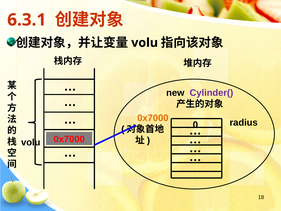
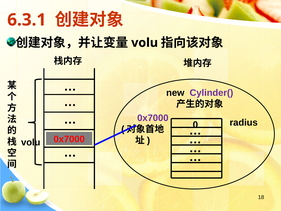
0x7000 colour: orange -> purple (153, 118)
